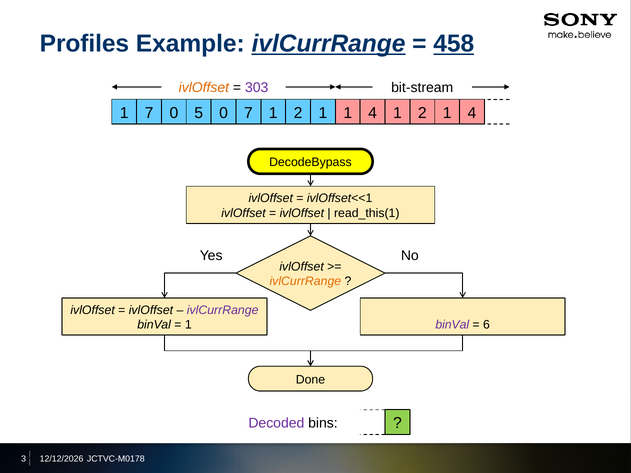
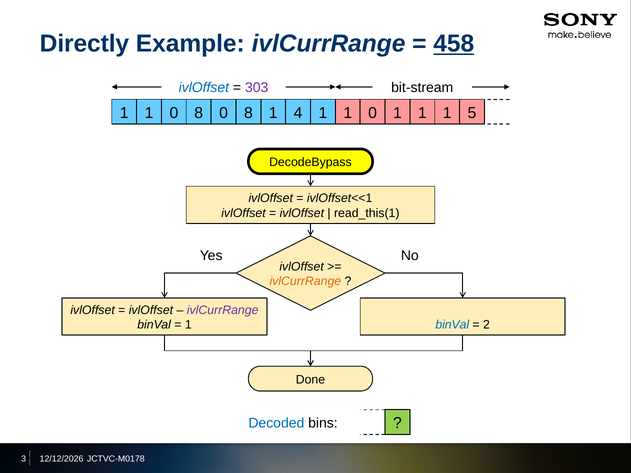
Profiles: Profiles -> Directly (84, 44)
ivlCurrRange underline: present -> none (329, 44)
ivlOffset colour: orange -> blue (204, 88)
7: 7 -> 1 (149, 113)
5: 5 -> 8 (199, 113)
7: 7 -> 8 (248, 113)
2: 2 -> 4 (298, 113)
4: 4 -> 0 (373, 113)
2: 2 -> 1 (422, 113)
4: 4 -> 5 (472, 113)
binVal colour: purple -> blue (452, 325)
6: 6 -> 2 (486, 325)
Decoded colour: purple -> blue (276, 423)
